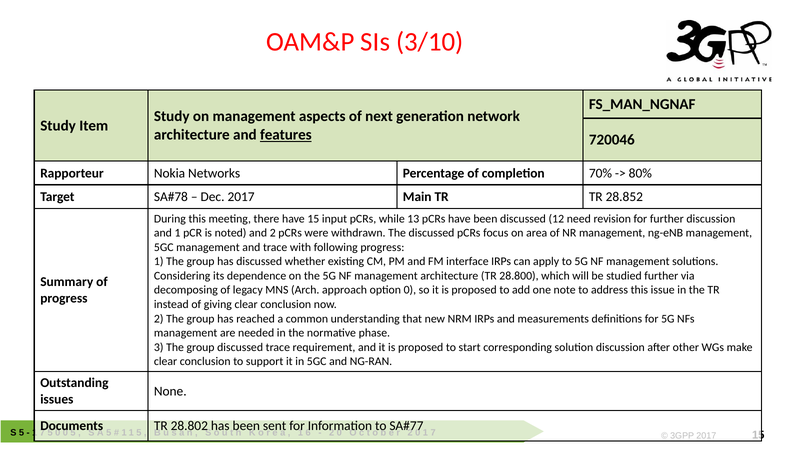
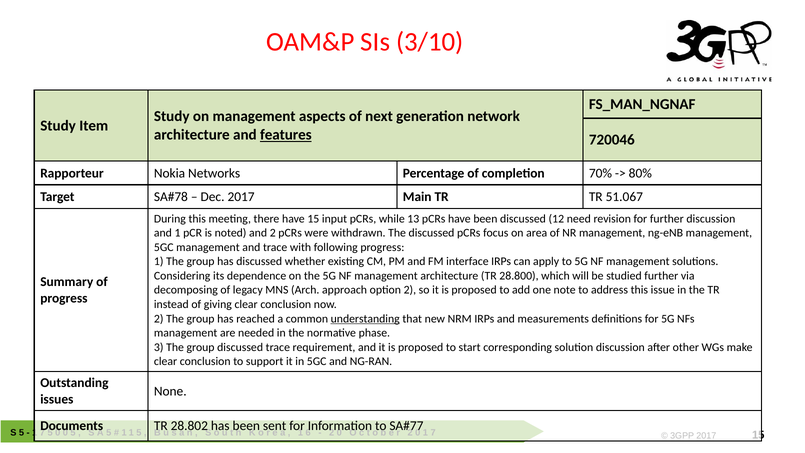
28.852: 28.852 -> 51.067 (624, 197)
option 0: 0 -> 2 (410, 290)
understanding underline: none -> present (365, 319)
